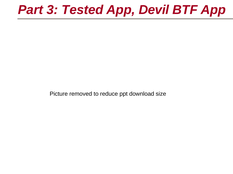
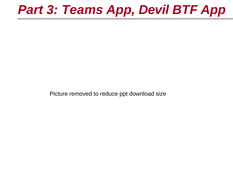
Tested: Tested -> Teams (82, 10)
